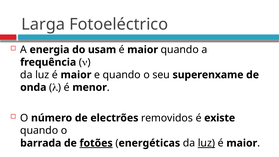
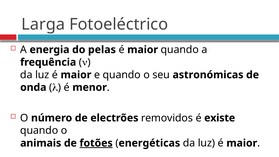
usam: usam -> pelas (102, 50)
superenxame: superenxame -> astronómicas (208, 75)
barrada: barrada -> animais (41, 143)
luz underline: present -> none (206, 143)
